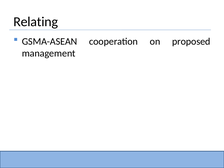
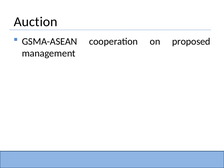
Relating: Relating -> Auction (36, 22)
